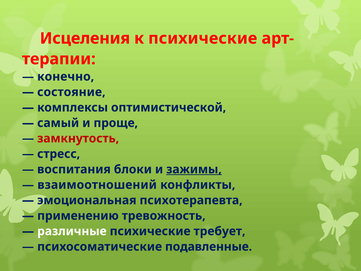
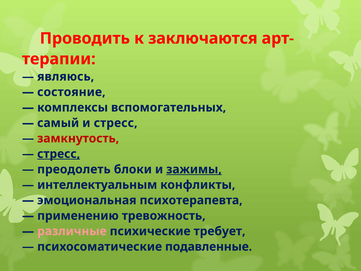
Исцеления: Исцеления -> Проводить (85, 38)
к психические: психические -> заключаются (203, 38)
конечно: конечно -> являюсь (66, 77)
оптимистической: оптимистической -> вспомогательных (169, 107)
и проще: проще -> стресс (116, 123)
стресс underline: none -> present (59, 154)
воспитания: воспитания -> преодолеть (74, 169)
взаимоотношений: взаимоотношений -> интеллектуальным (97, 185)
различные colour: white -> pink (72, 231)
